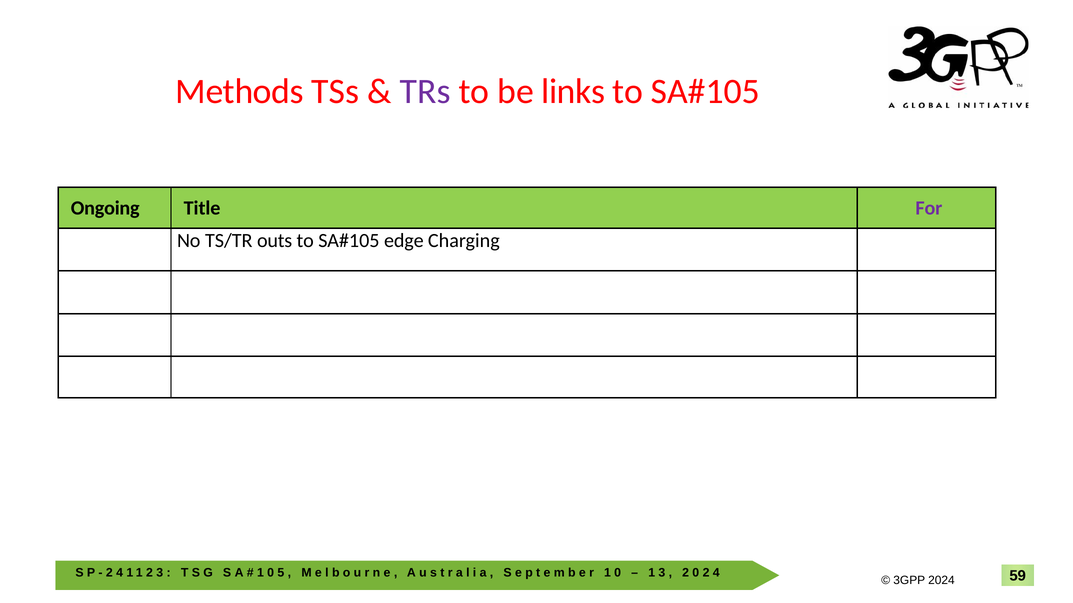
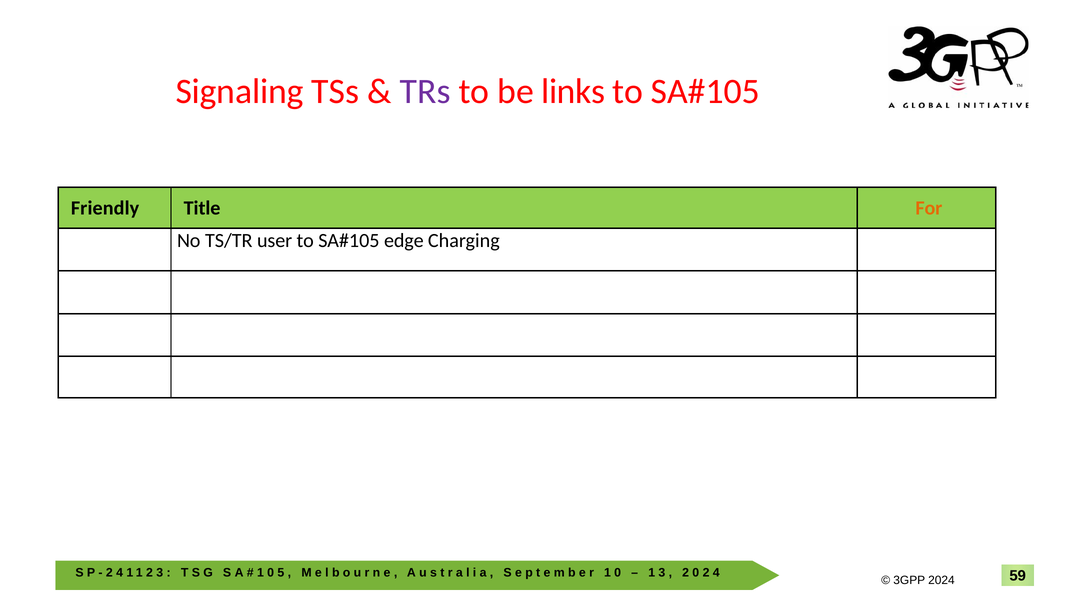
Methods: Methods -> Signaling (240, 92)
Ongoing: Ongoing -> Friendly (105, 208)
For colour: purple -> orange (929, 208)
outs: outs -> user (275, 241)
